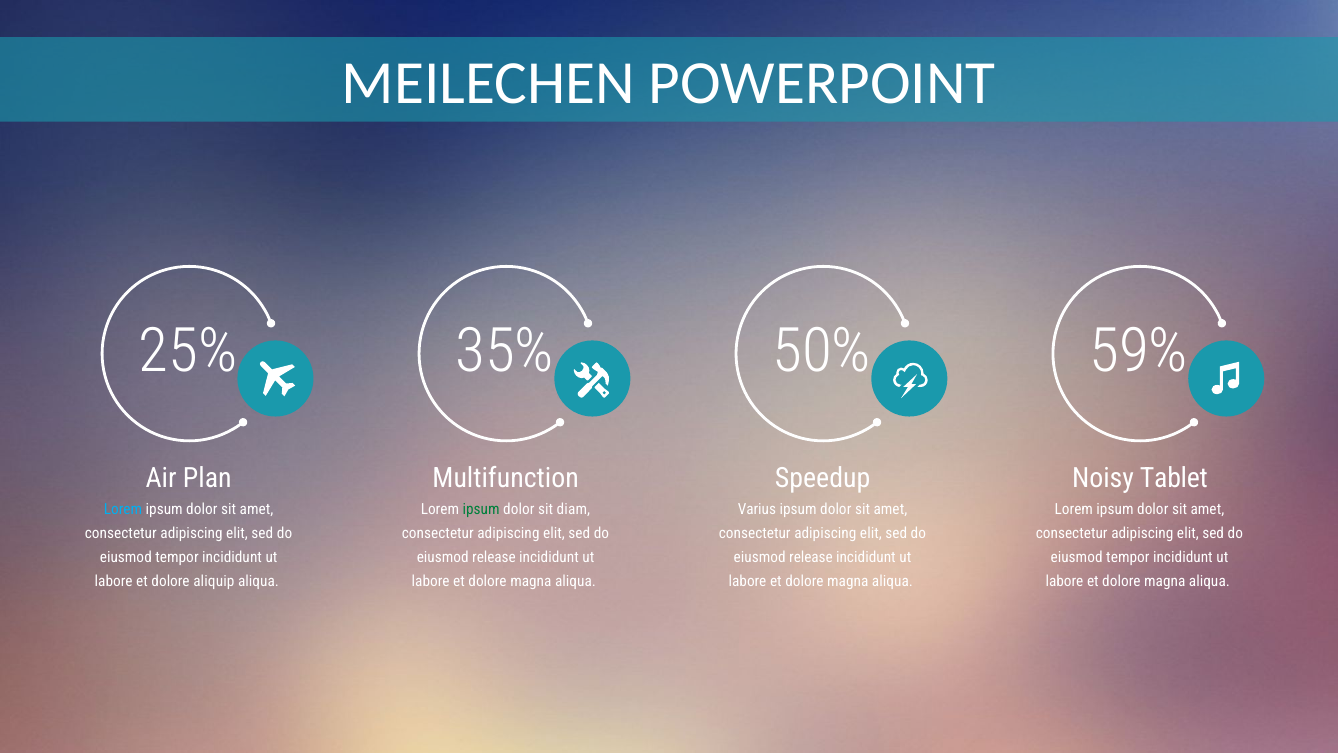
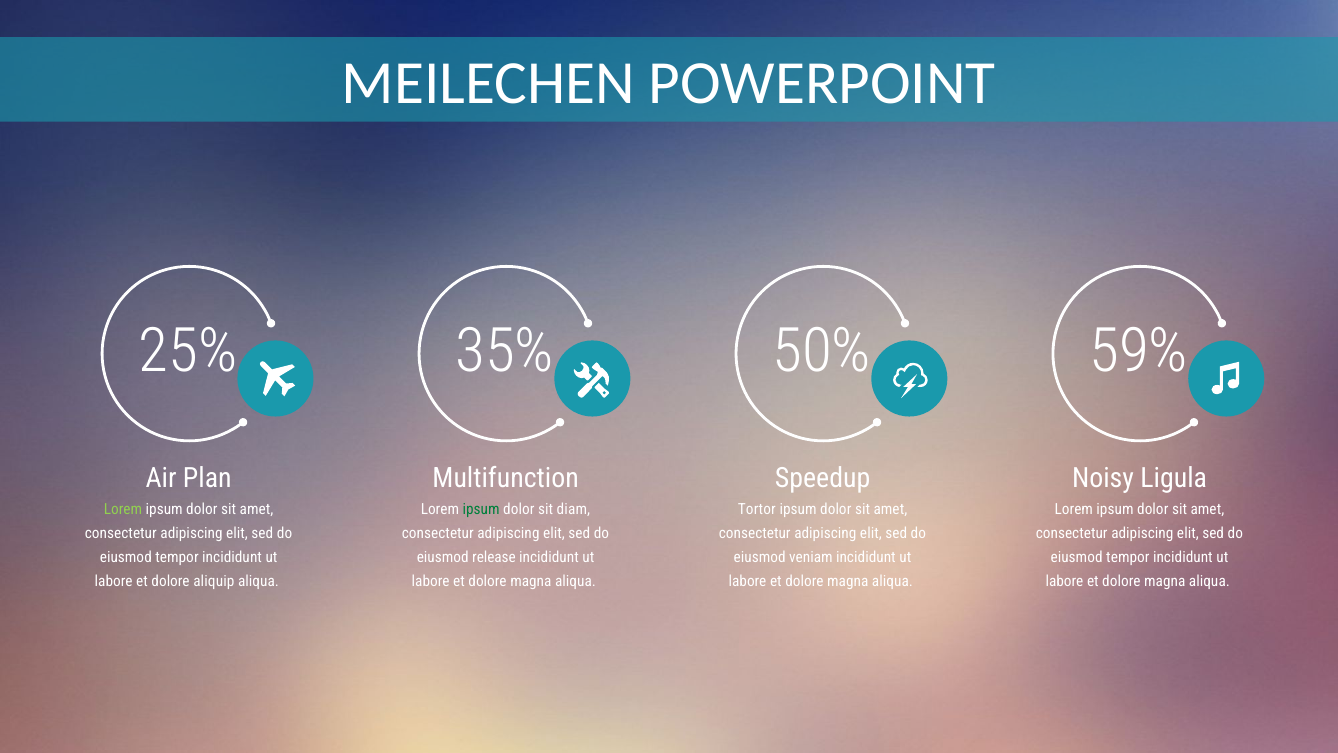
Tablet: Tablet -> Ligula (1174, 478)
Lorem colour: light blue -> light green (123, 509)
Varius: Varius -> Tortor (757, 509)
release: release -> veniam (811, 557)
